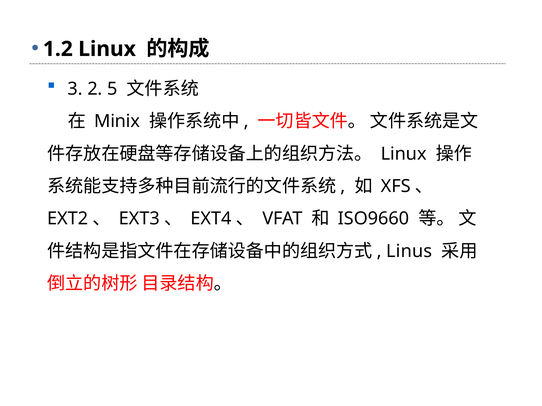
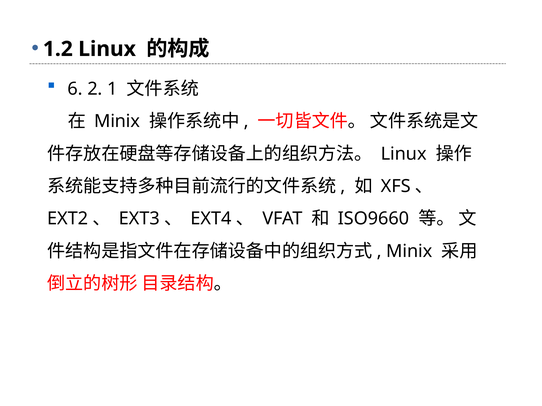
3: 3 -> 6 (75, 89)
5: 5 -> 1 (112, 89)
Linus: Linus -> Minix (409, 251)
